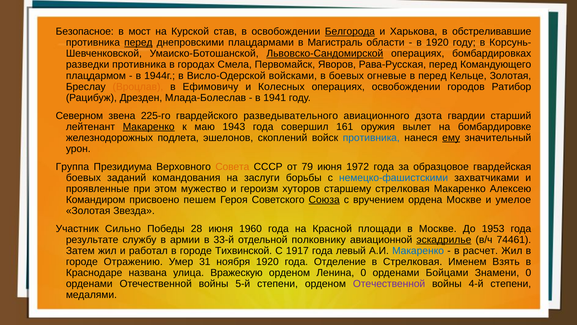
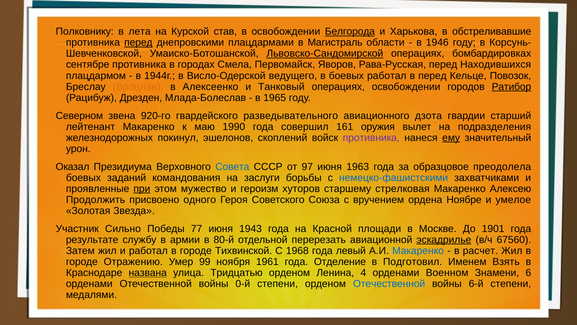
Безопасное: Безопасное -> Полковнику (85, 32)
мост: мост -> лета (140, 32)
в 1920: 1920 -> 1946 (437, 43)
разведки: разведки -> сентябре (88, 65)
Командующего: Командующего -> Находившихся (496, 65)
войсками: войсками -> ведущего (293, 76)
боевых огневые: огневые -> работал (387, 76)
Кельце Золотая: Золотая -> Повозок (510, 76)
Ефимовичу: Ефимовичу -> Алексеенко (210, 87)
Колесных: Колесных -> Танковый (281, 87)
Ратибор underline: none -> present (511, 87)
1941: 1941 -> 1965 (275, 98)
225-го: 225-го -> 920-го (156, 115)
Макаренко underline: present -> none (149, 126)
1943: 1943 -> 1990 (234, 126)
бомбардировке: бомбардировке -> подразделения (495, 126)
подлета: подлета -> покинул (178, 138)
противника colour: blue -> purple (371, 138)
Группа: Группа -> Оказал (72, 166)
Совета colour: orange -> blue (232, 166)
79: 79 -> 97 (307, 166)
1972: 1972 -> 1963 (358, 166)
гвардейская: гвардейская -> преодолела (502, 166)
при underline: none -> present (142, 188)
Командиром: Командиром -> Продолжить (96, 199)
пешем: пешем -> одного (200, 199)
Союза underline: present -> none (324, 199)
ордена Москве: Москве -> Ноябре (464, 199)
28: 28 -> 77 (197, 228)
1960: 1960 -> 1943 (251, 228)
1953: 1953 -> 1901 (493, 228)
33-й: 33-й -> 80-й (224, 239)
полковнику: полковнику -> перерезать (319, 239)
74461: 74461 -> 67560 (514, 239)
1917: 1917 -> 1968 (297, 250)
31: 31 -> 99 (205, 261)
ноября 1920: 1920 -> 1961 (267, 261)
в Стрелковая: Стрелковая -> Подготовил (413, 261)
названа underline: none -> present (148, 272)
Вражескую: Вражескую -> Тридцатью (236, 272)
Ленина 0: 0 -> 4 (363, 272)
Бойцами: Бойцами -> Военном (447, 272)
Знамени 0: 0 -> 6 (528, 272)
5-й: 5-й -> 0-й (243, 283)
Отечественной colour: purple -> blue (389, 283)
4-й: 4-й -> 6-й (476, 283)
